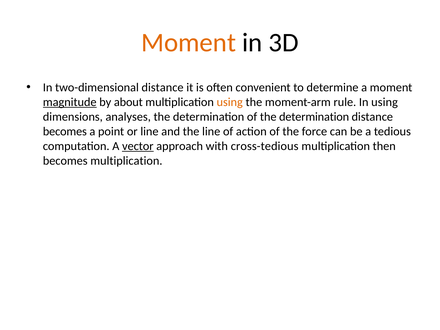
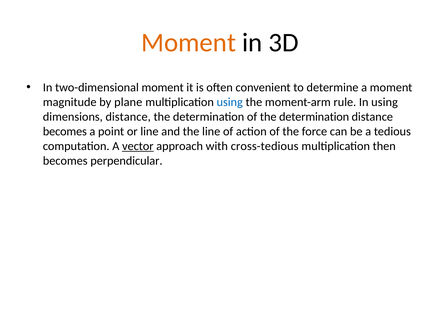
two-dimensional distance: distance -> moment (163, 87)
magnitude underline: present -> none (70, 102)
about: about -> plane (128, 102)
using colour: orange -> blue (230, 102)
dimensions analyses: analyses -> distance (128, 117)
becomes multiplication: multiplication -> perpendicular (126, 161)
